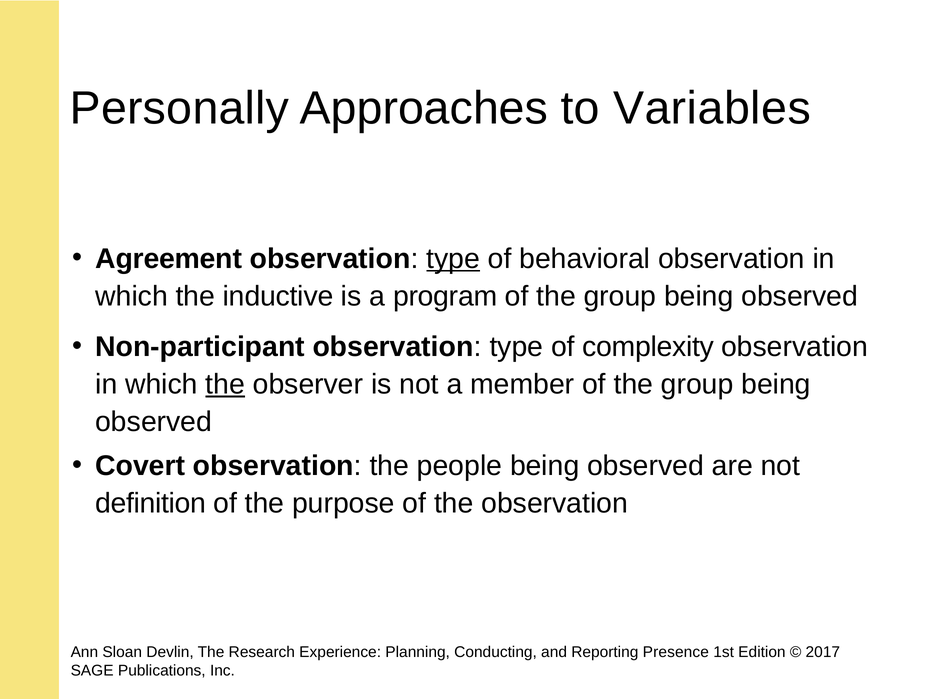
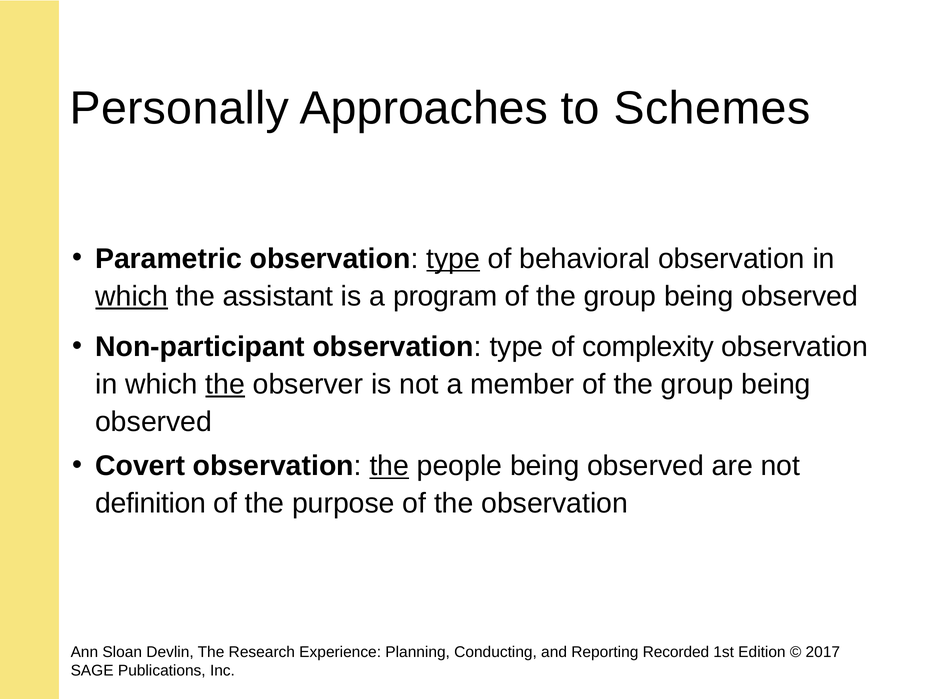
Variables: Variables -> Schemes (712, 108)
Agreement: Agreement -> Parametric (169, 258)
which underline: none -> present (132, 296)
inductive: inductive -> assistant (278, 296)
the underline: none -> present (389, 465)
Presence: Presence -> Recorded (676, 651)
